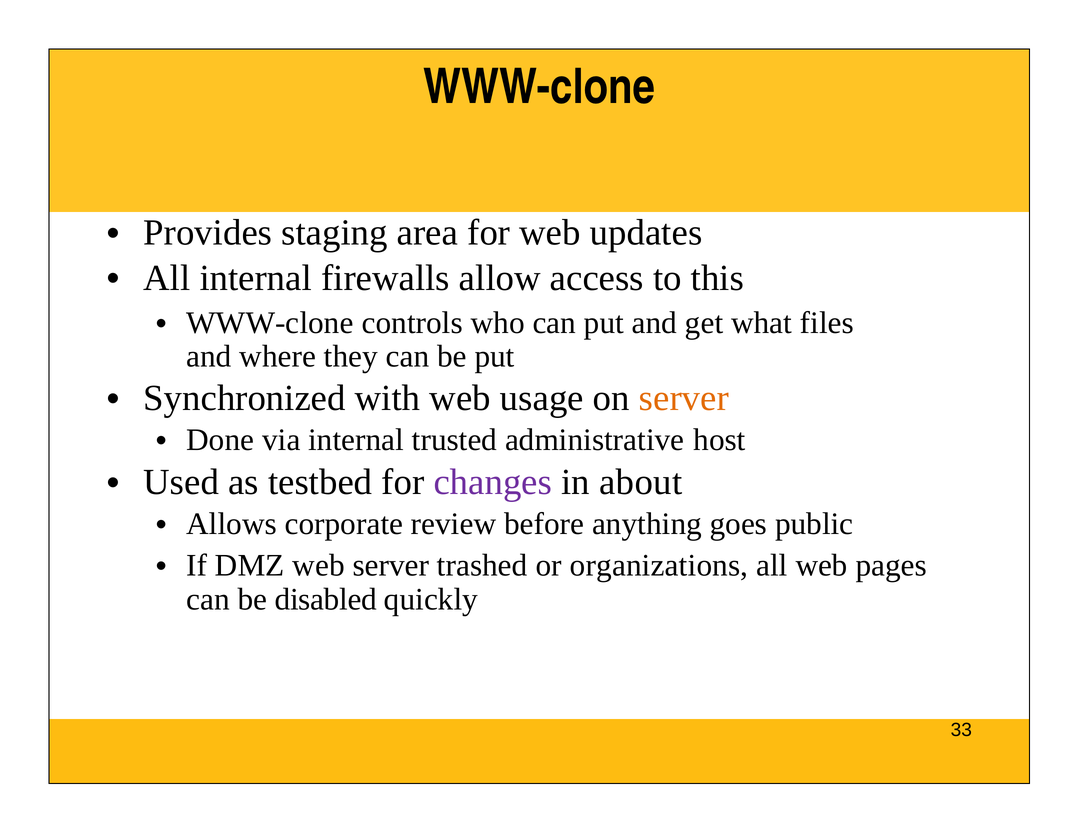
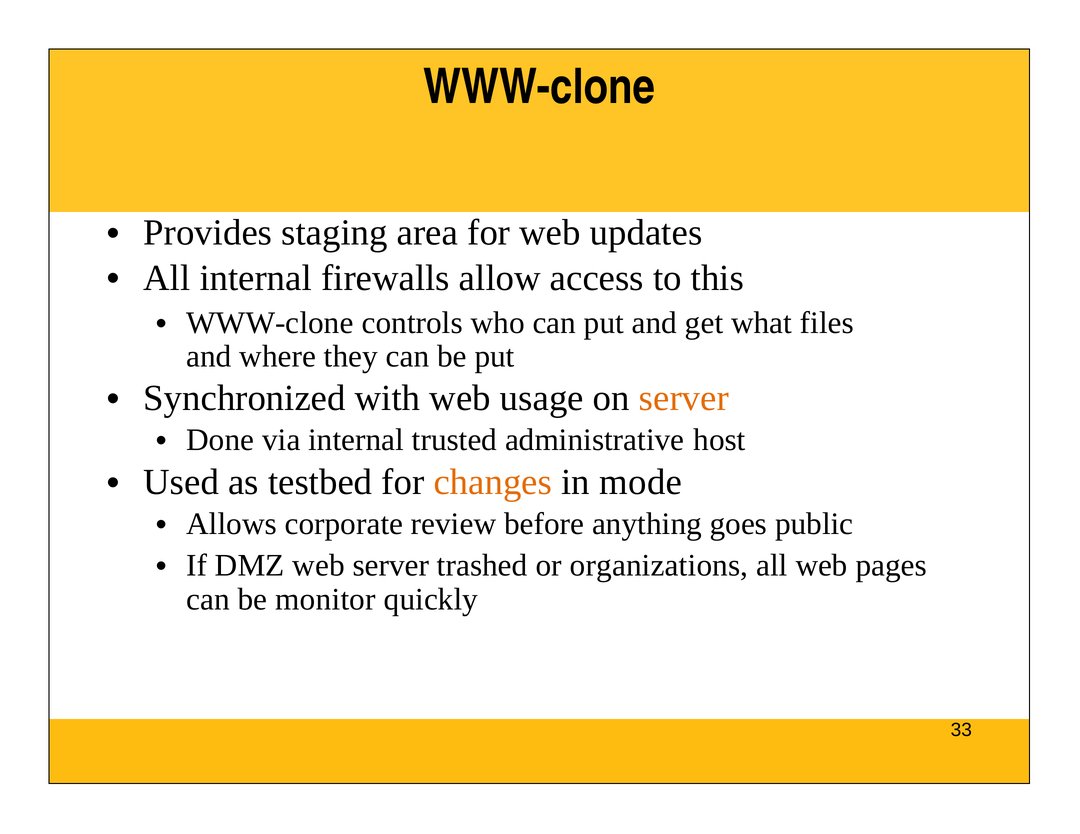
changes colour: purple -> orange (493, 482)
about: about -> mode (641, 482)
disabled: disabled -> monitor (325, 600)
